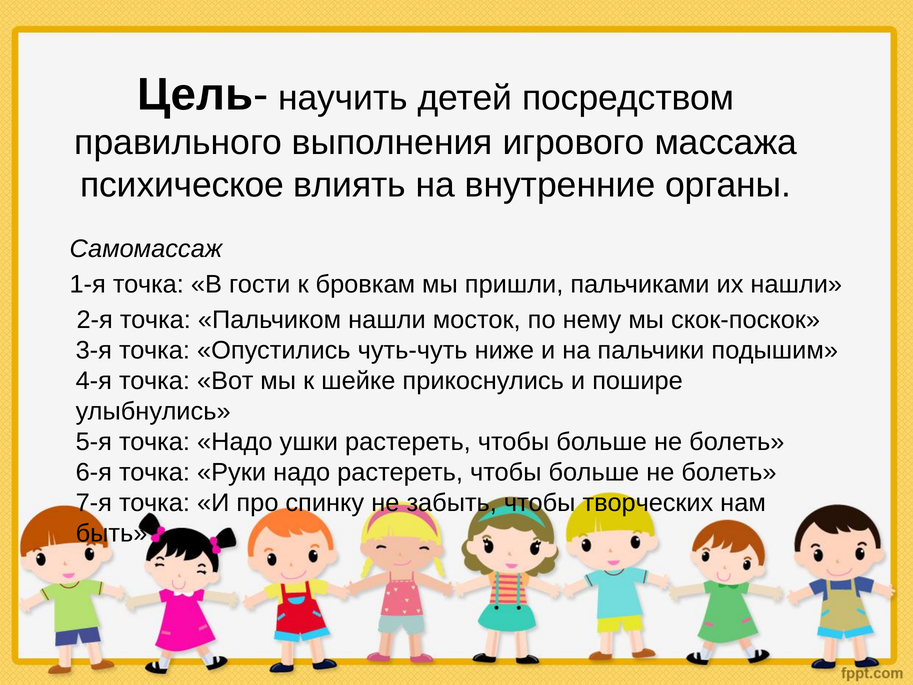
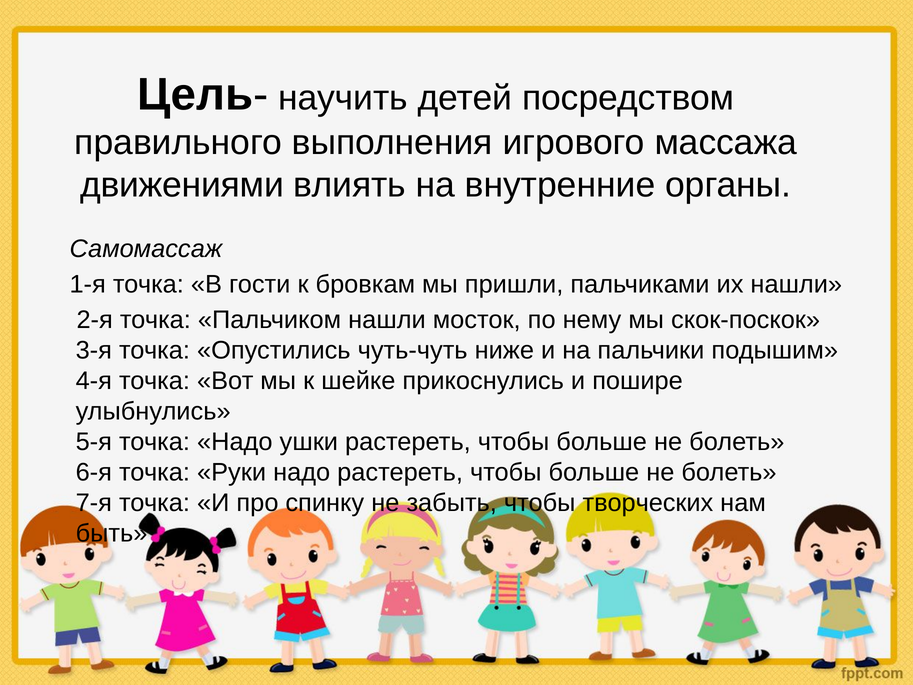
психическое: психическое -> движениями (182, 185)
